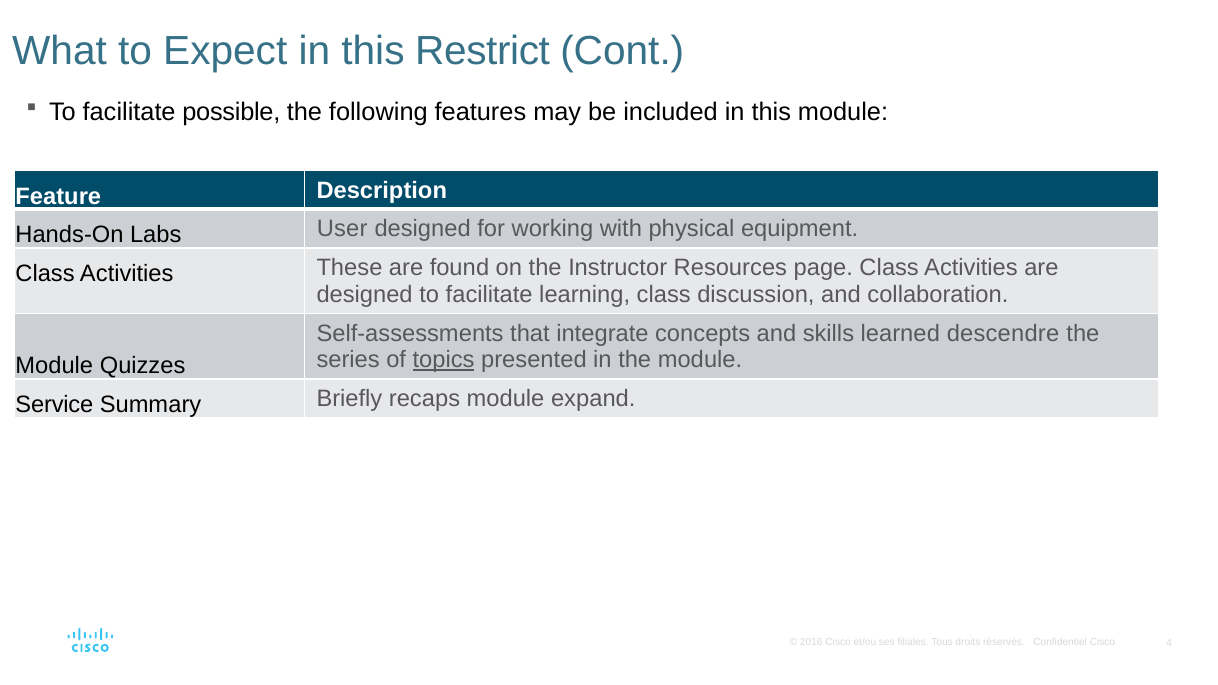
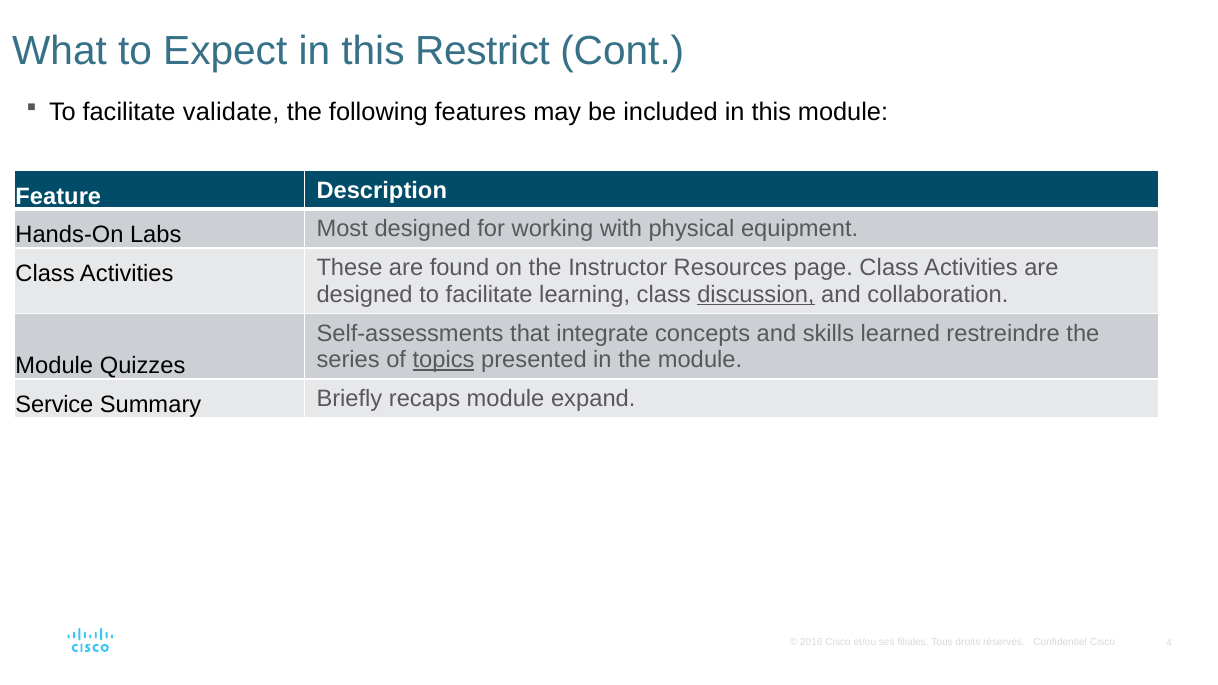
possible: possible -> validate (231, 112)
User: User -> Most (342, 229)
discussion underline: none -> present (756, 295)
descendre: descendre -> restreindre (1003, 333)
